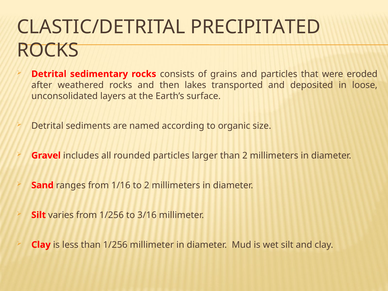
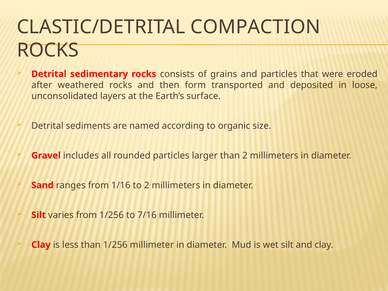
PRECIPITATED: PRECIPITATED -> COMPACTION (255, 27)
lakes: lakes -> form (195, 85)
3/16: 3/16 -> 7/16 (147, 215)
